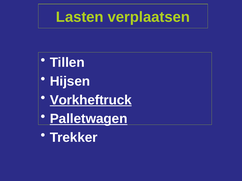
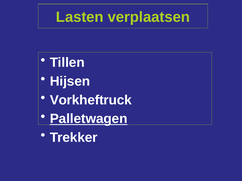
Vorkheftruck underline: present -> none (91, 100)
